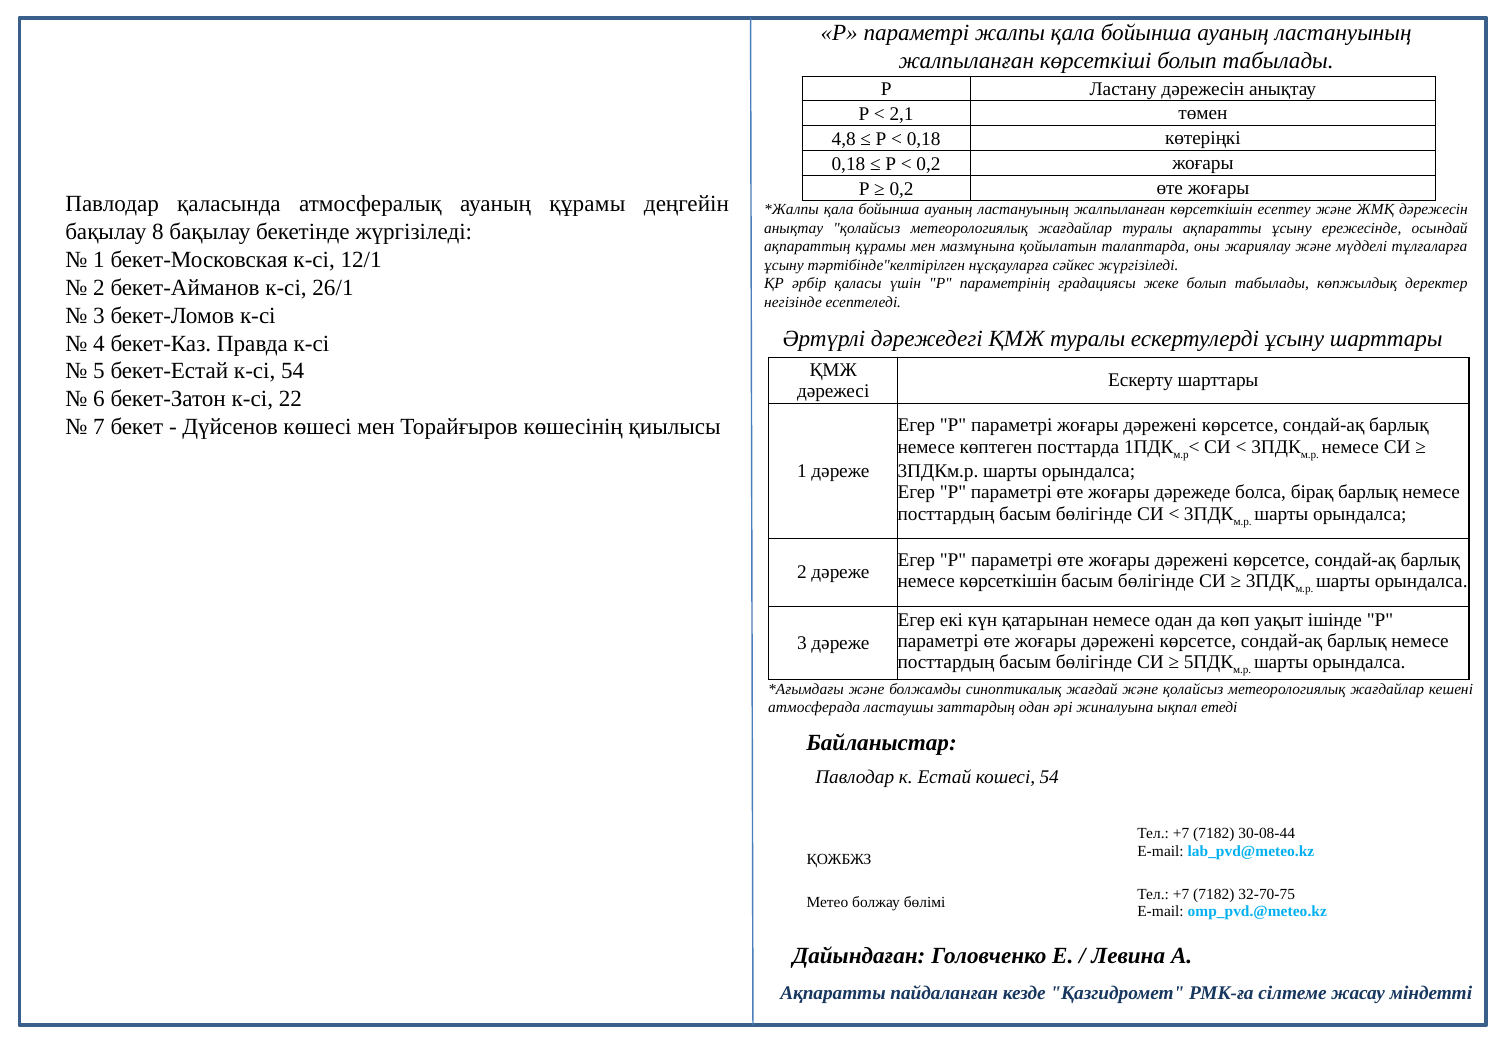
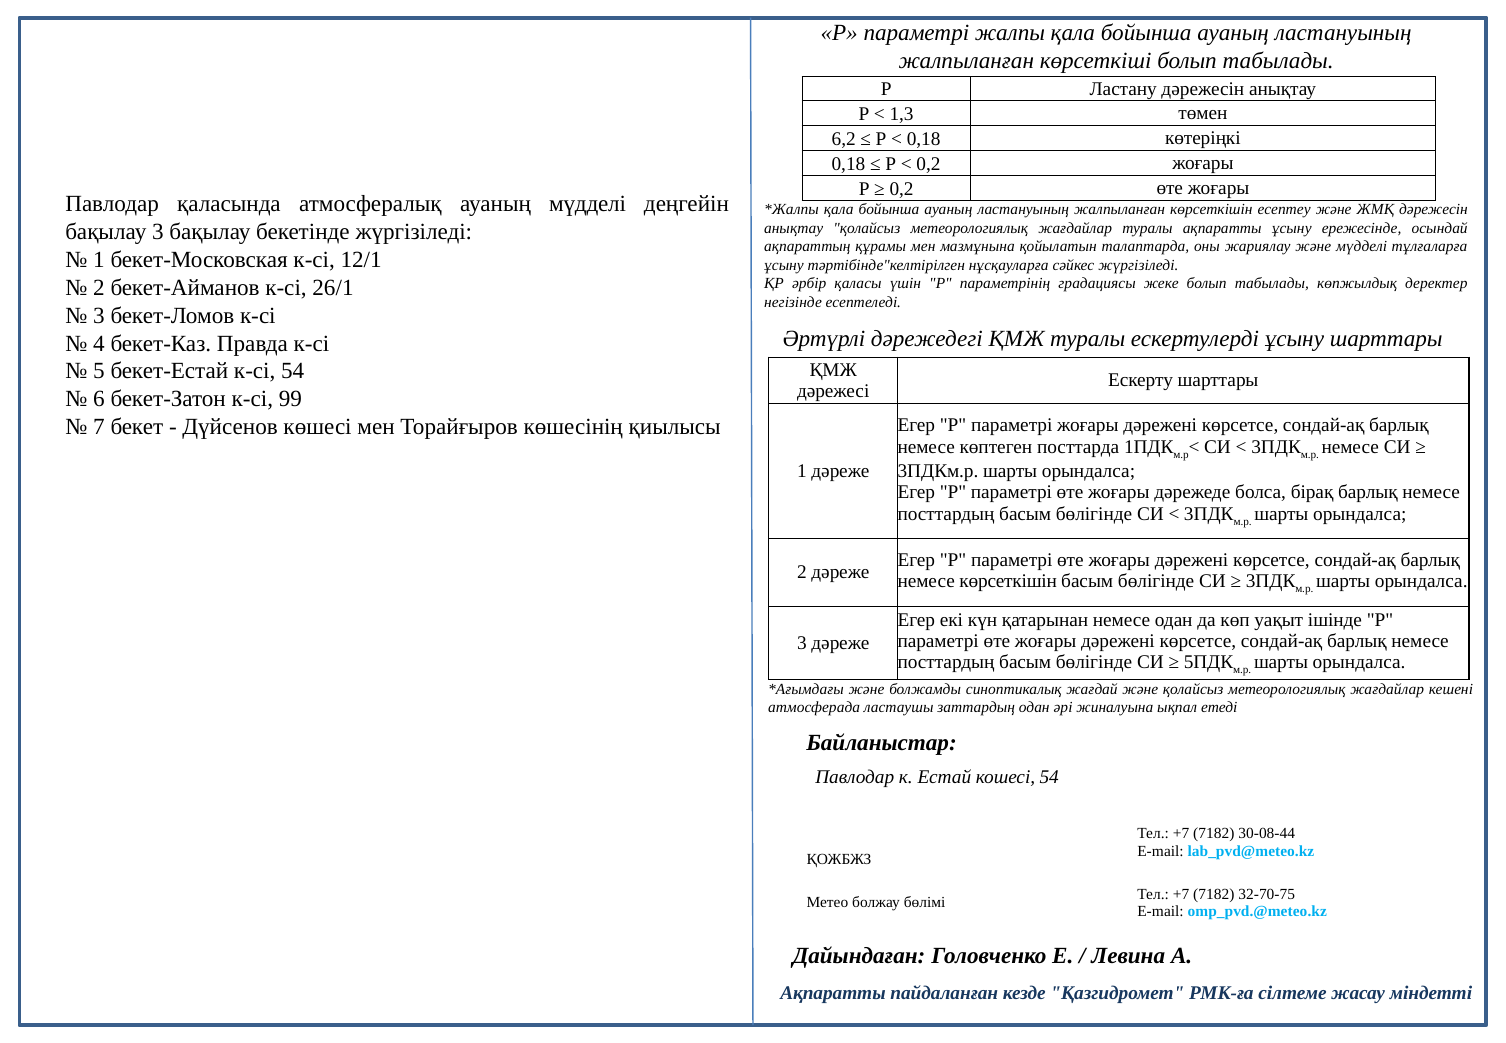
2,1: 2,1 -> 1,3 (902, 114)
4,8: 4,8 -> 6,2 (844, 139)
ауаның құрамы: құрамы -> мүдделі (588, 204)
бақылау 8: 8 -> 3 (158, 232)
22: 22 -> 99 (290, 399)
